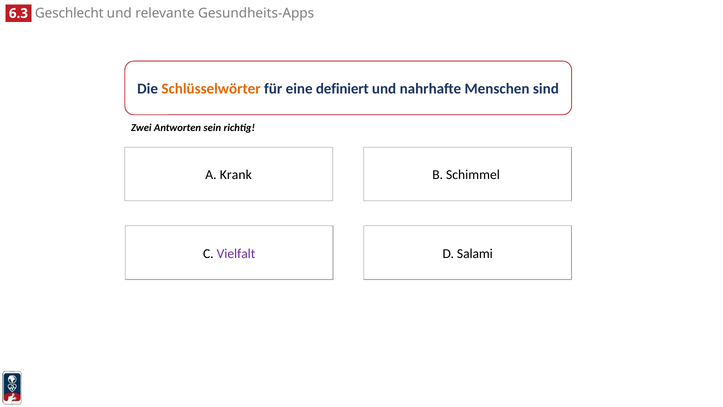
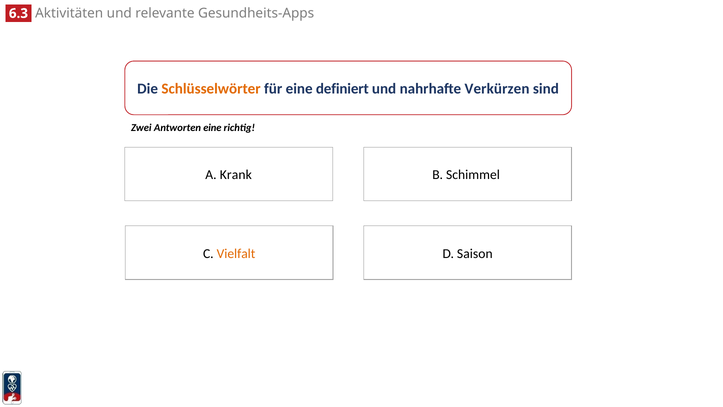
Geschlecht: Geschlecht -> Aktivitäten (69, 13)
Menschen: Menschen -> Verkürzen (497, 89)
Antworten sein: sein -> eine (212, 128)
Vielfalt colour: purple -> orange (236, 253)
Salami: Salami -> Saison (475, 253)
